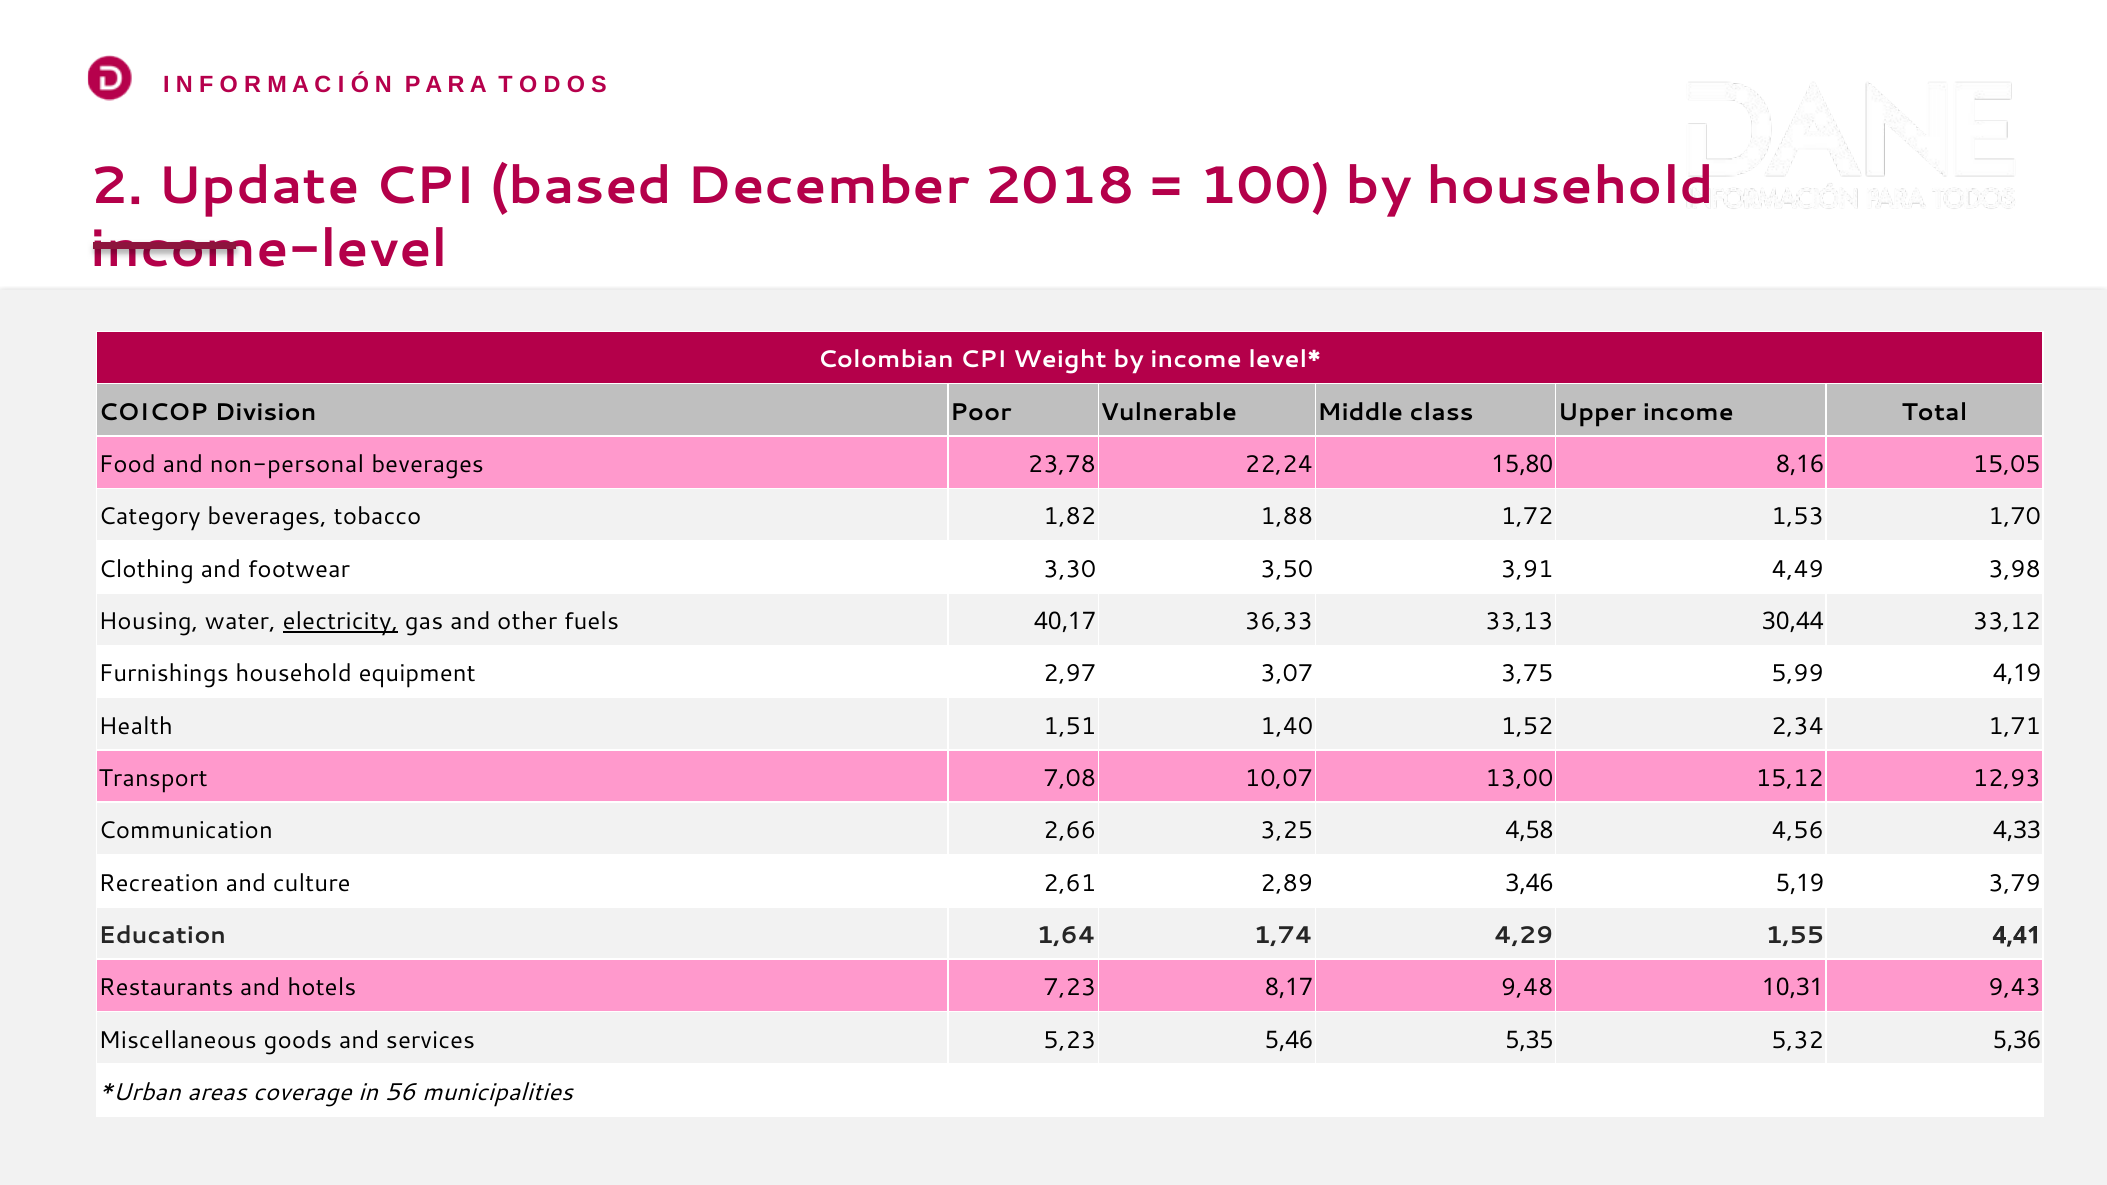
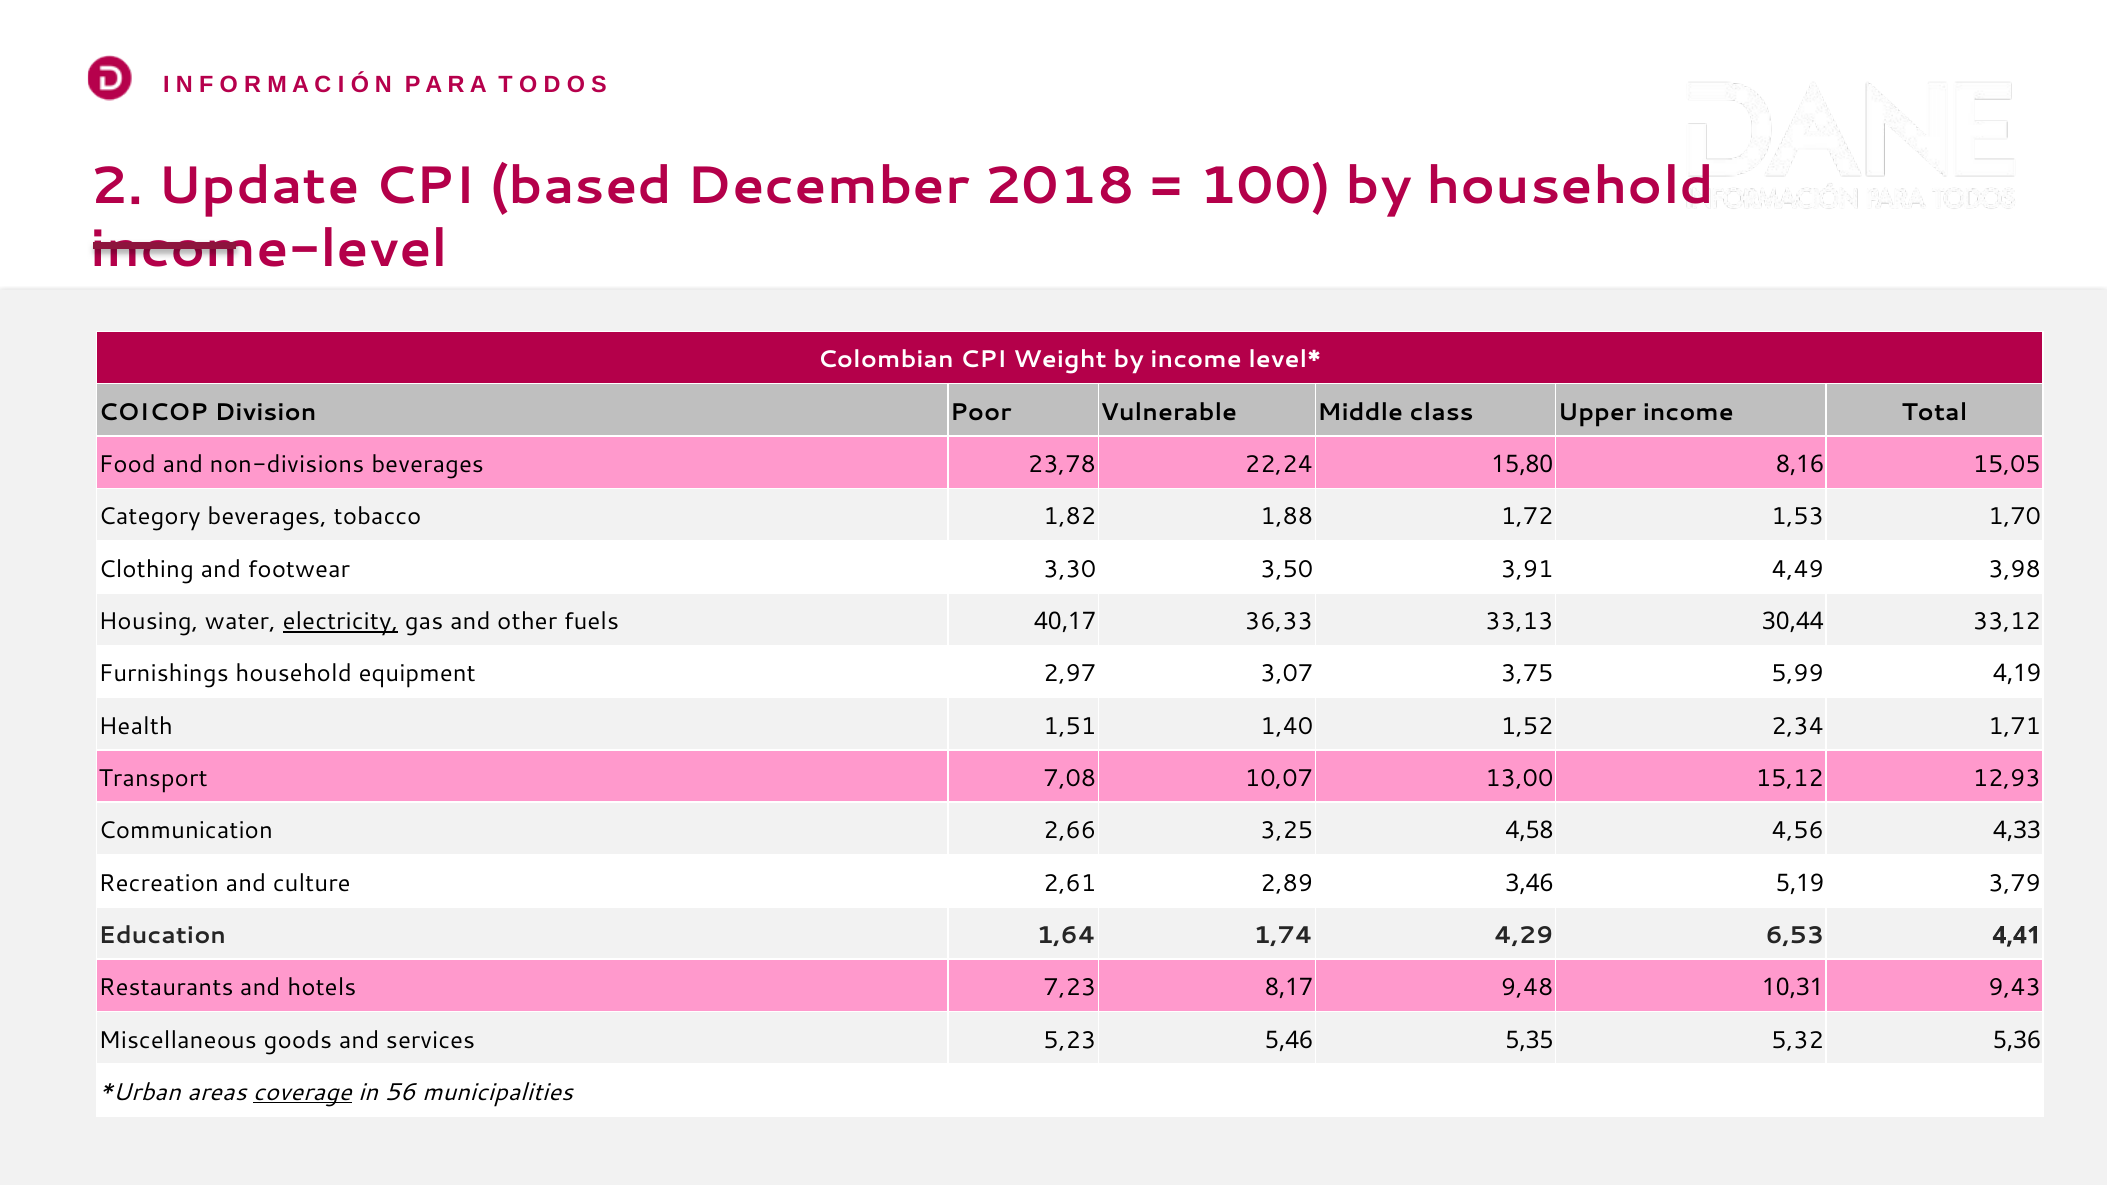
non-personal: non-personal -> non-divisions (287, 465)
1,55: 1,55 -> 6,53 (1795, 936)
coverage underline: none -> present (302, 1093)
